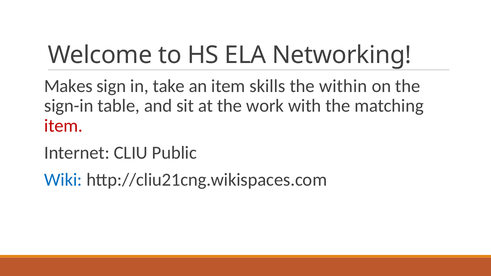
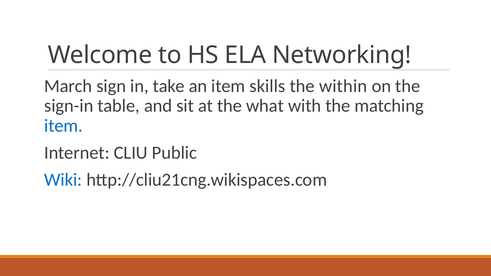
Makes: Makes -> March (68, 86)
work: work -> what (265, 106)
item colour: red -> blue (64, 126)
